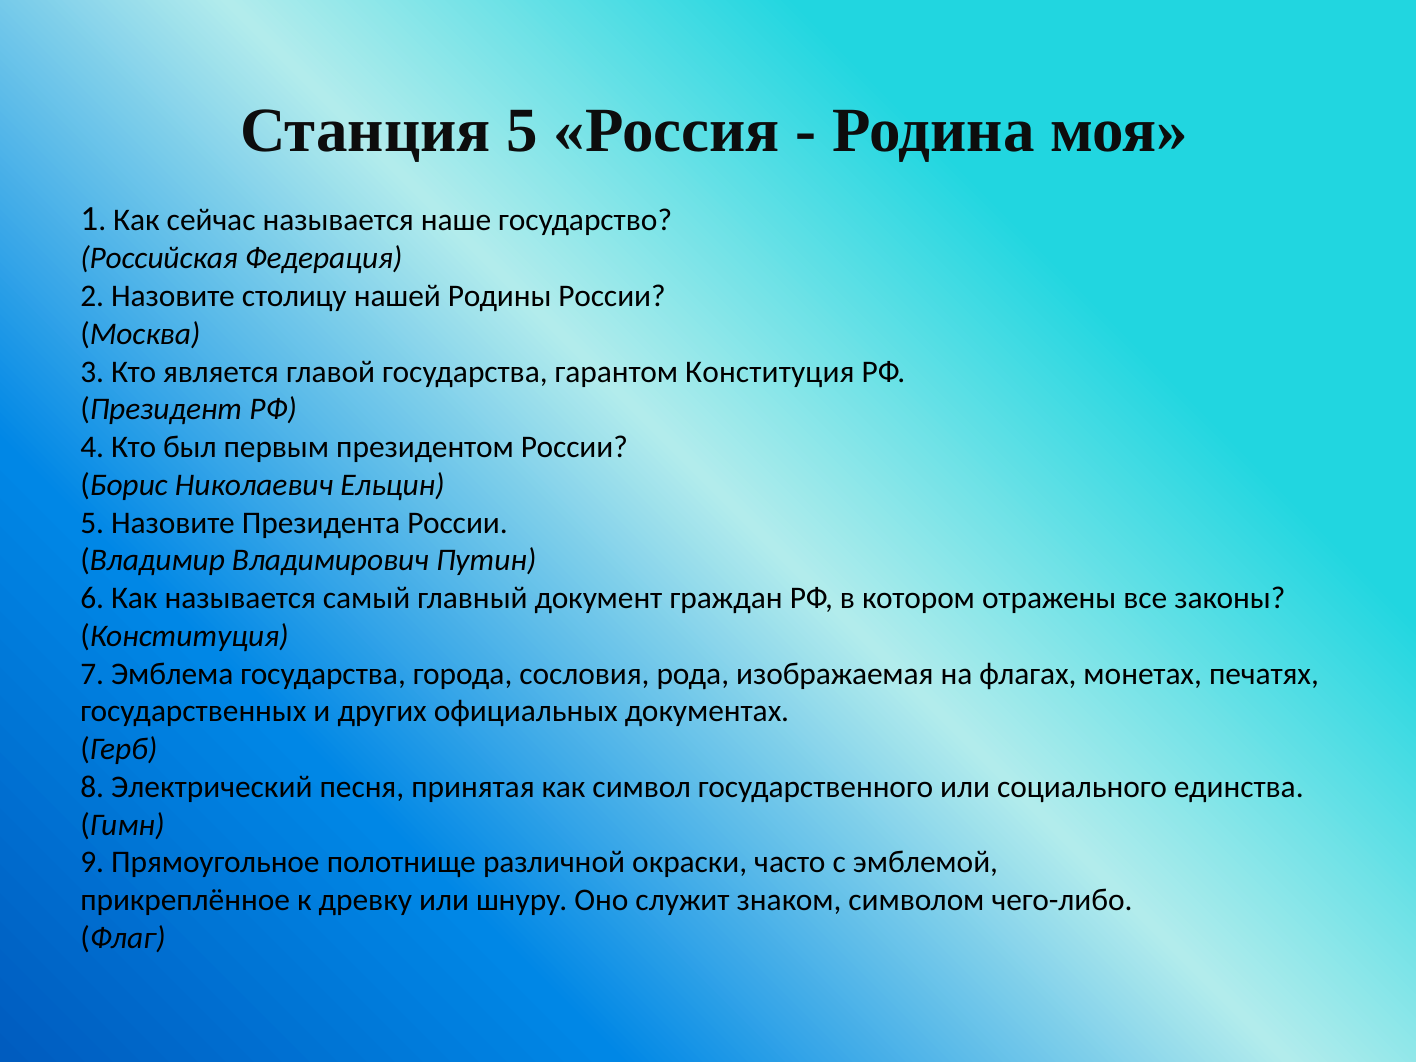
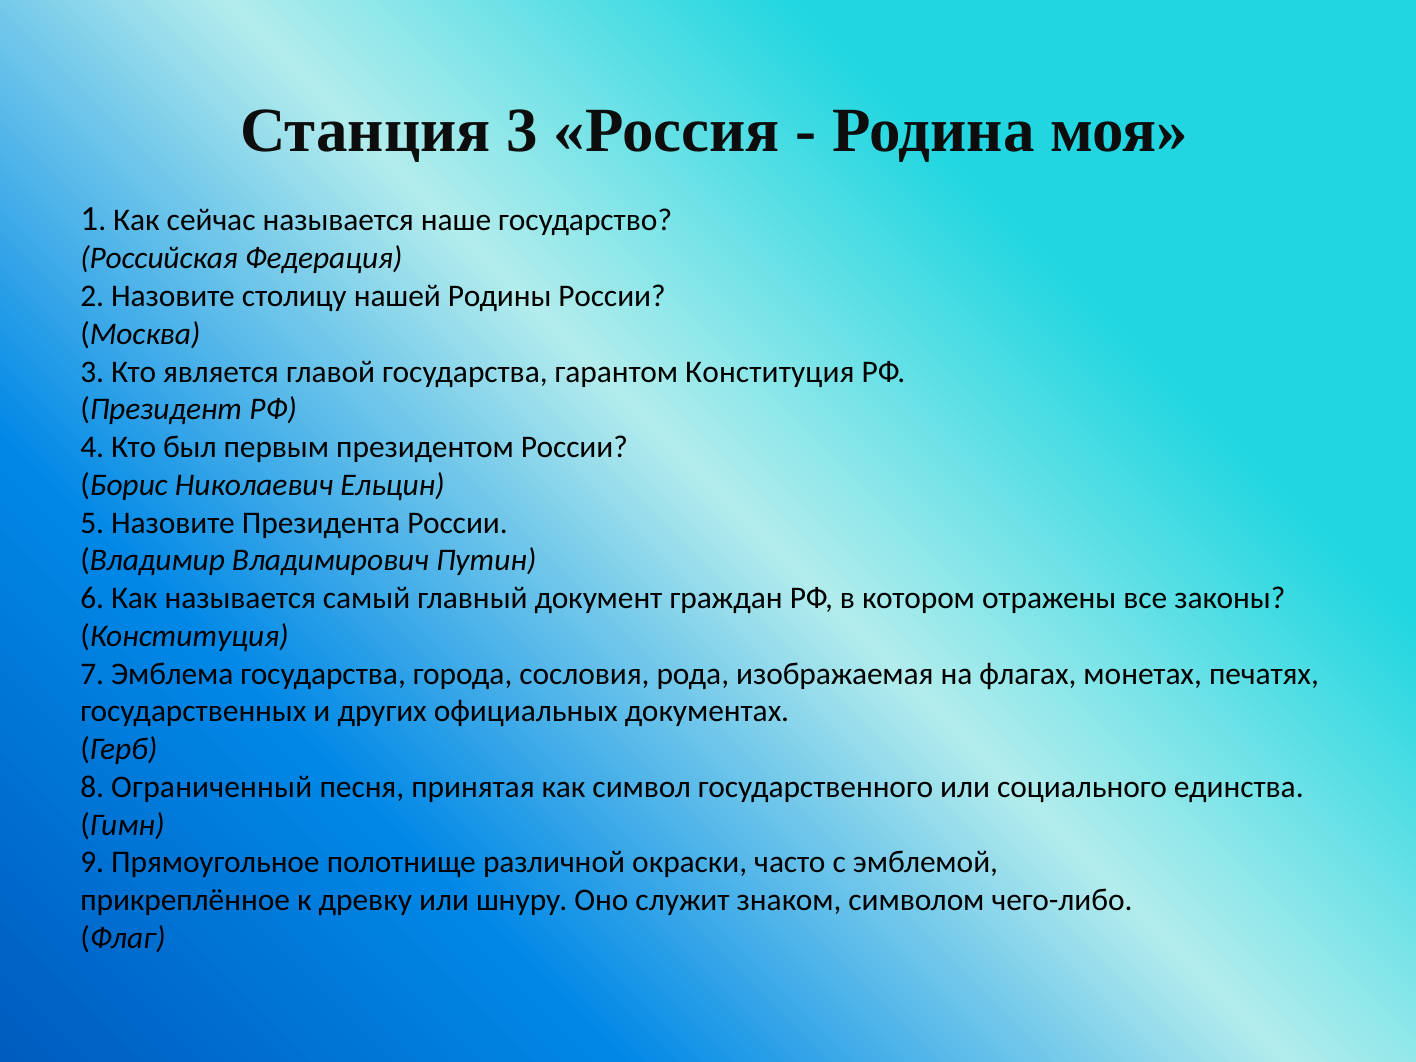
Станция 5: 5 -> 3 (522, 131)
Электрический: Электрический -> Ограниченный (212, 787)
